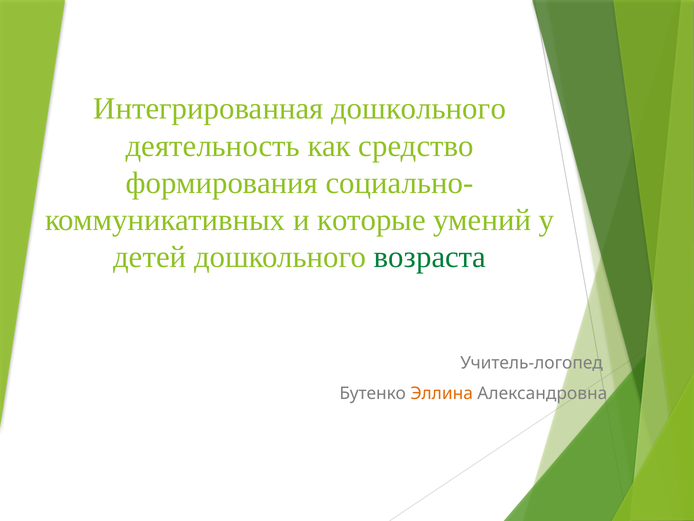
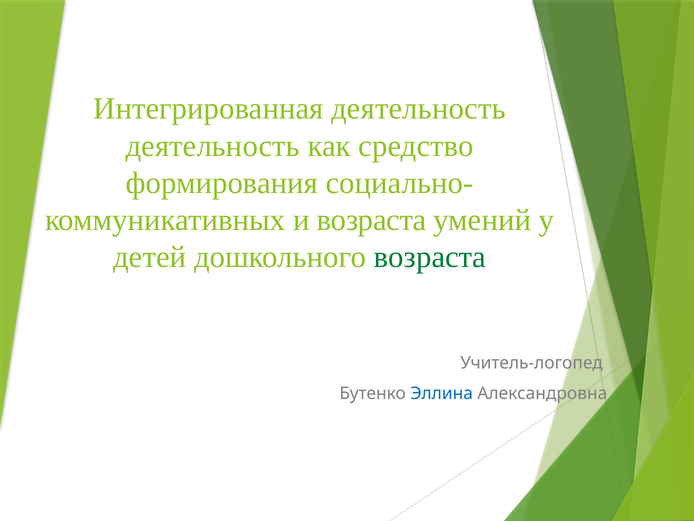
Интегрированная дошкольного: дошкольного -> деятельность (418, 109)
и которые: которые -> возраста (372, 220)
Эллина colour: orange -> blue (442, 393)
